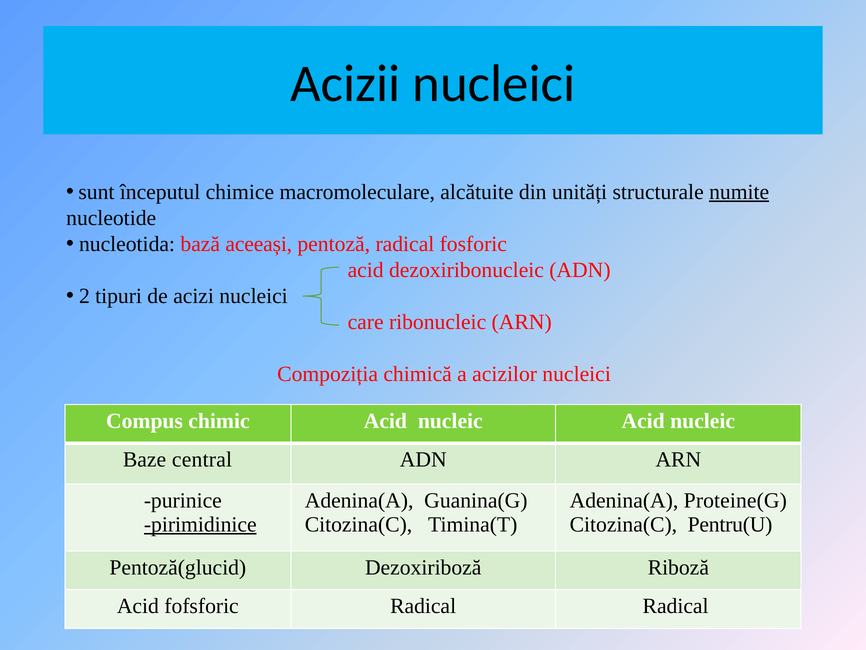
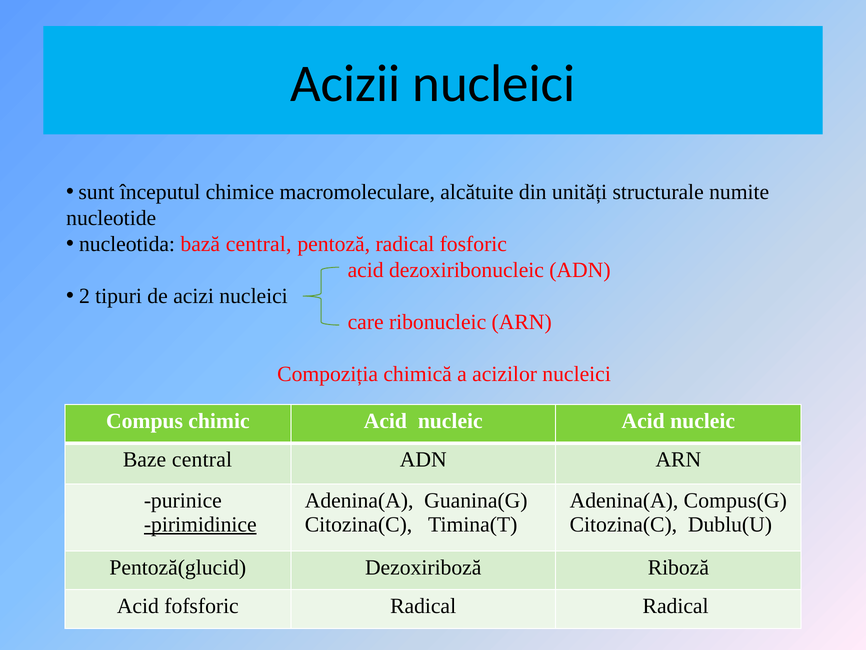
numite underline: present -> none (739, 192)
bază aceeași: aceeași -> central (259, 244)
Proteine(G: Proteine(G -> Compus(G (735, 500)
Pentru(U: Pentru(U -> Dublu(U (730, 524)
